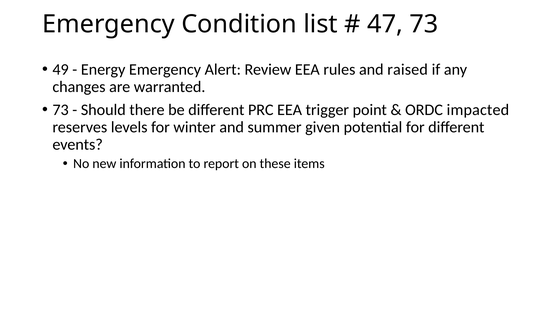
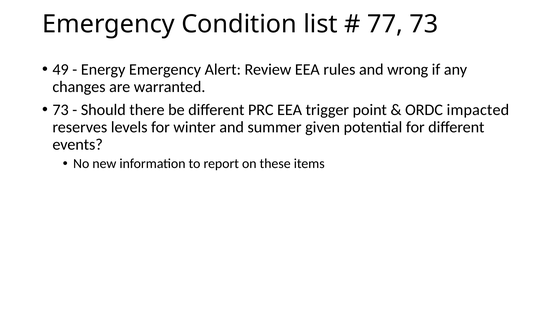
47: 47 -> 77 (385, 24)
raised: raised -> wrong (408, 70)
